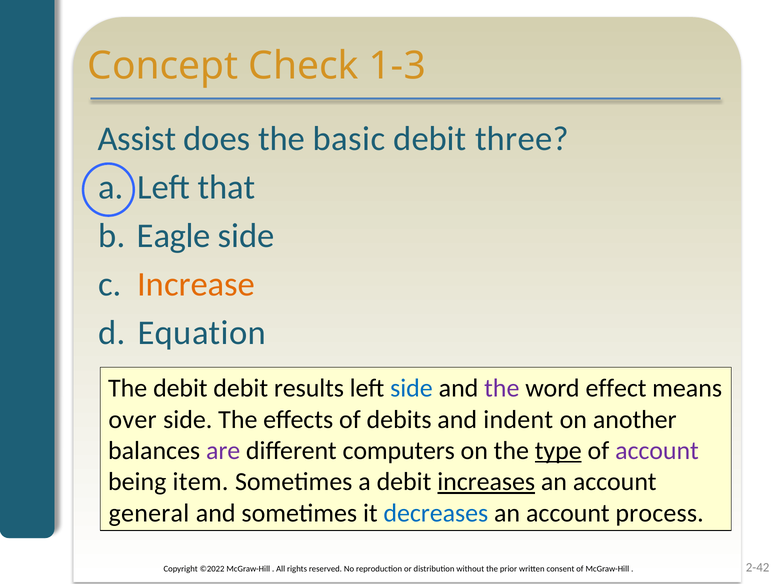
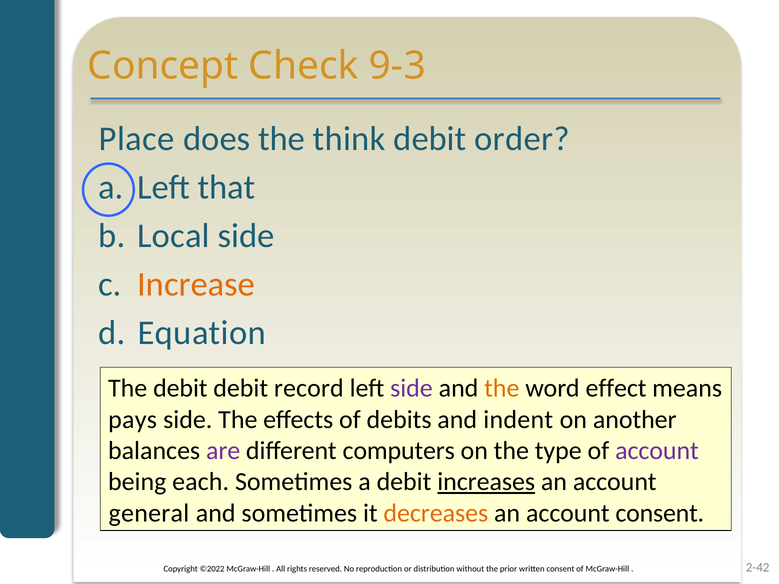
1-3: 1-3 -> 9-3 (397, 66)
Assist: Assist -> Place (137, 139)
basic: basic -> think (349, 139)
three: three -> order (522, 139)
Eagle: Eagle -> Local (173, 236)
results: results -> record (309, 389)
side colour: blue -> purple (411, 389)
the colour: purple -> orange (502, 389)
over: over -> pays (133, 420)
type underline: present -> none (558, 451)
item: item -> each (201, 482)
decreases colour: blue -> orange (436, 513)
account process: process -> consent (660, 513)
